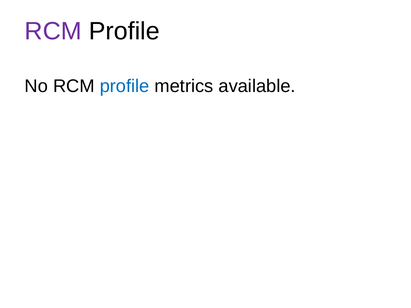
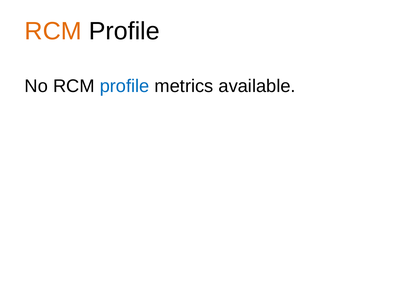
RCM colour: purple -> orange (53, 31)
